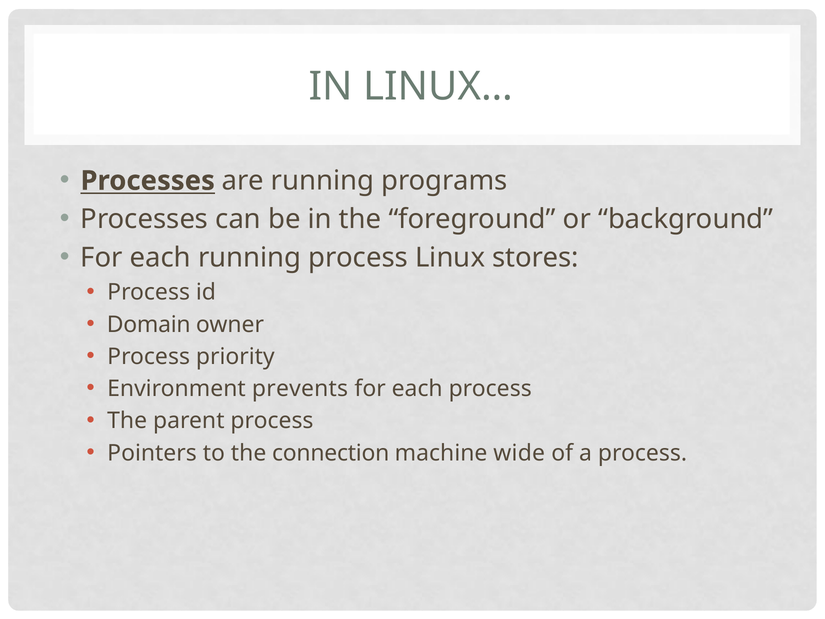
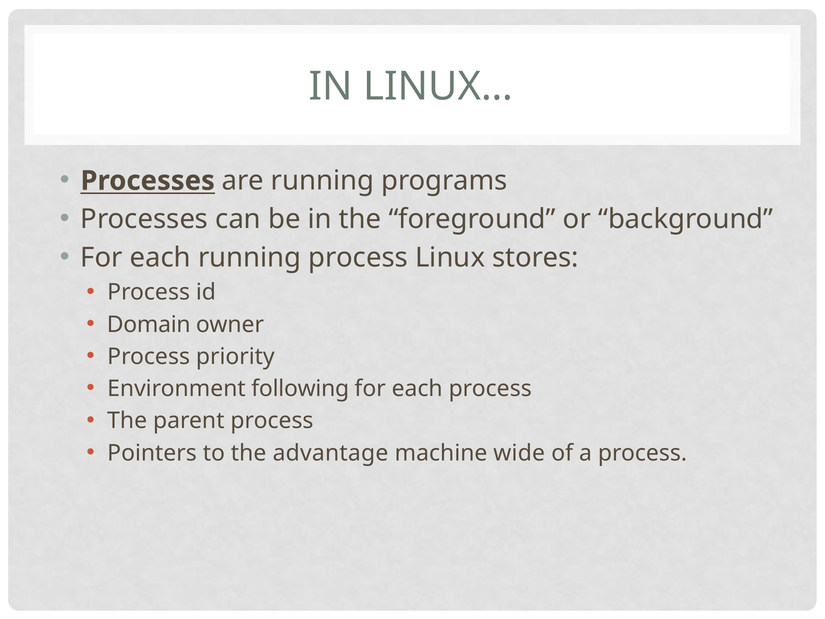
prevents: prevents -> following (300, 389)
connection: connection -> advantage (330, 453)
